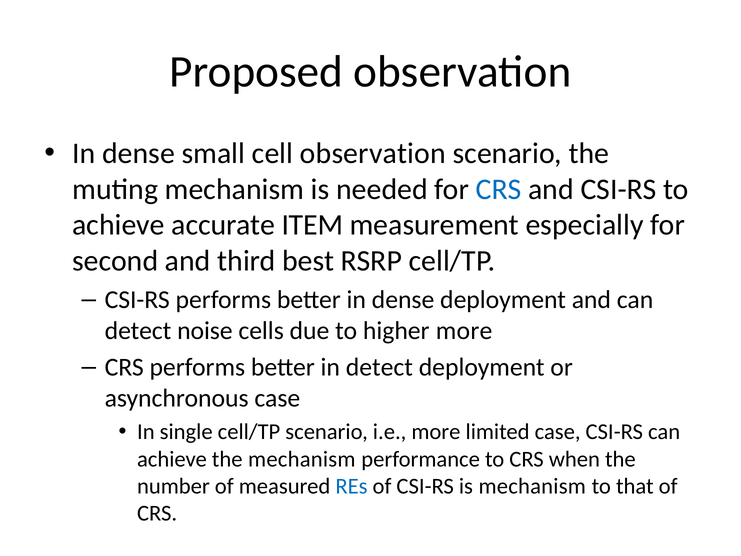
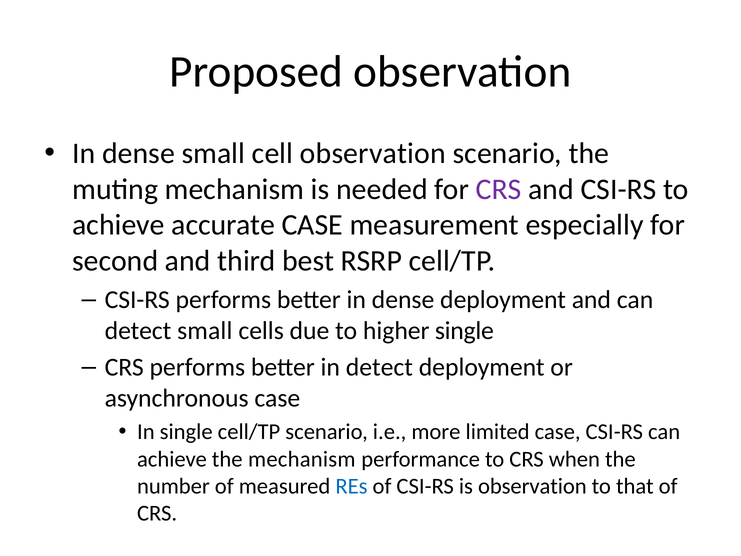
CRS colour: blue -> purple (499, 189)
accurate ITEM: ITEM -> CASE (312, 225)
detect noise: noise -> small (205, 331)
higher more: more -> single (464, 331)
is mechanism: mechanism -> observation (532, 486)
